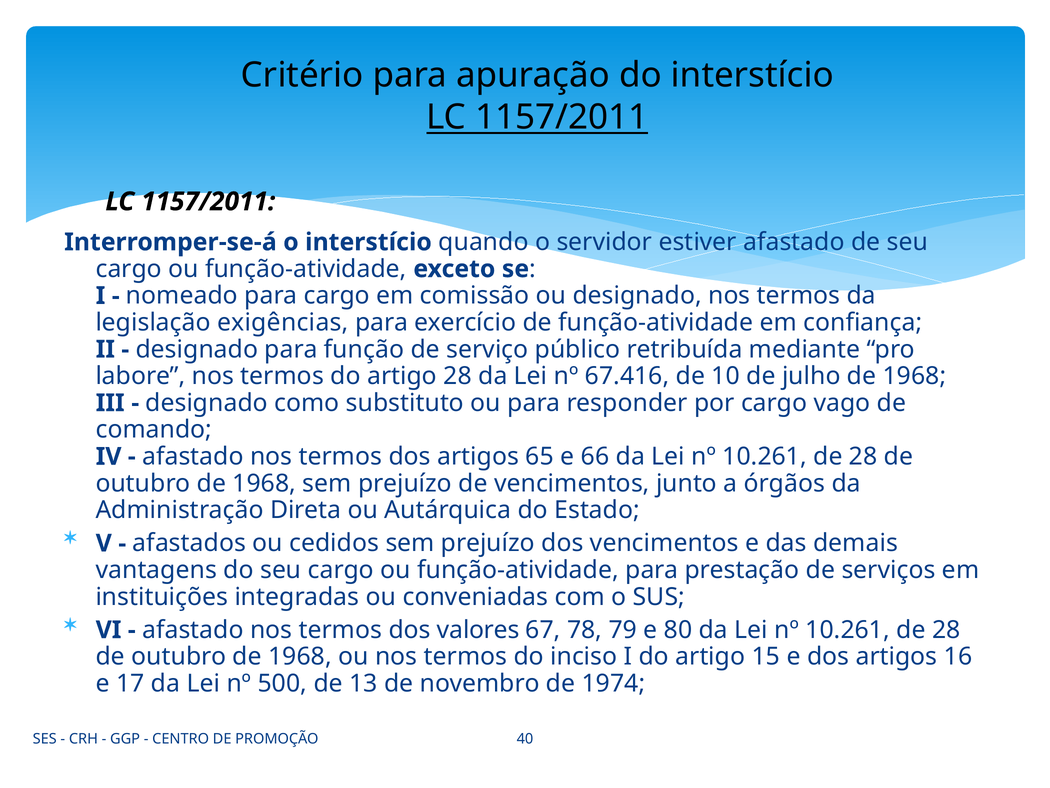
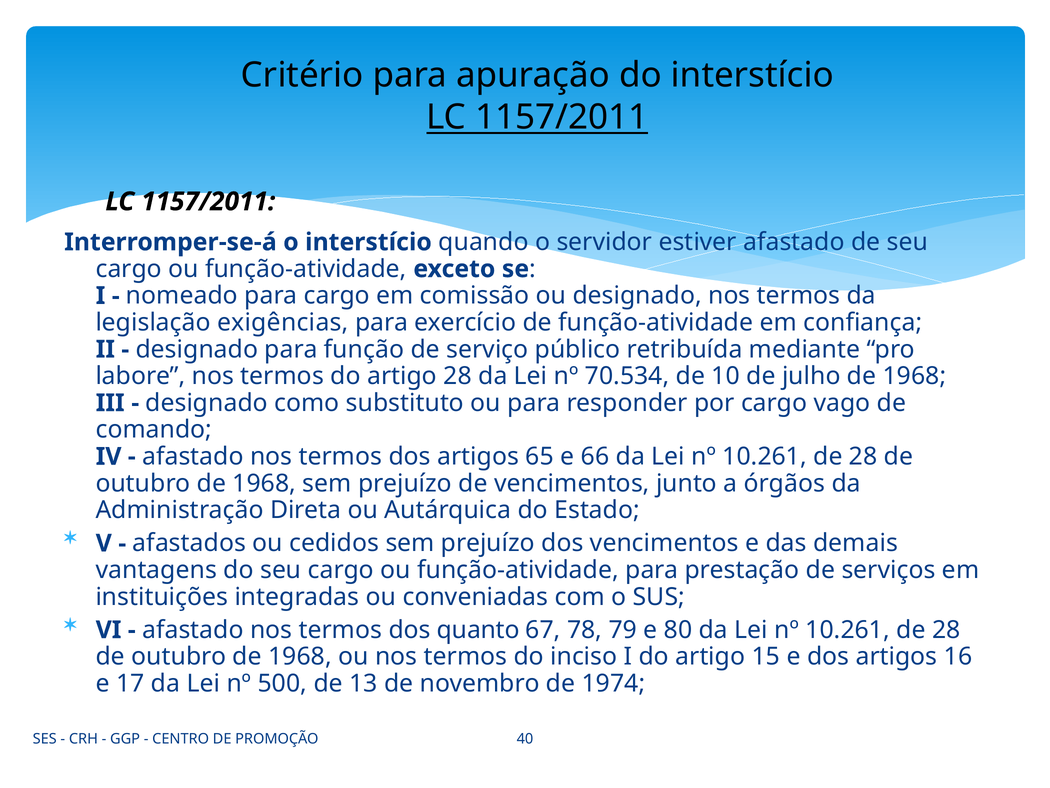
67.416: 67.416 -> 70.534 (627, 376)
valores: valores -> quanto (478, 630)
